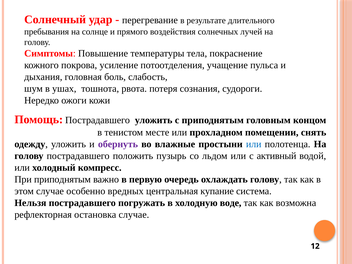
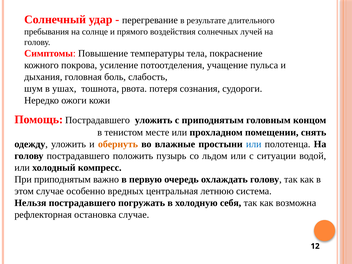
обернуть colour: purple -> orange (118, 144)
активный: активный -> ситуации (276, 156)
купание: купание -> летнюю (217, 191)
воде: воде -> себя (231, 203)
